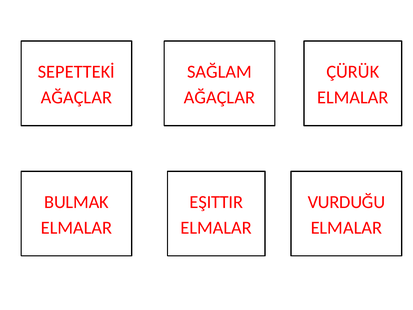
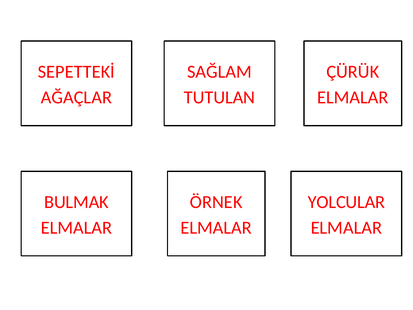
AĞAÇLAR: AĞAÇLAR -> TUTULAN (220, 97)
EŞITTIR: EŞITTIR -> ÖRNEK (216, 202)
VURDUĞU: VURDUĞU -> YOLCULAR (346, 202)
